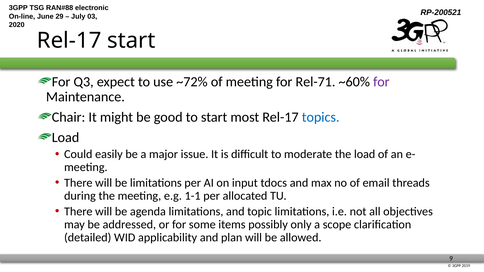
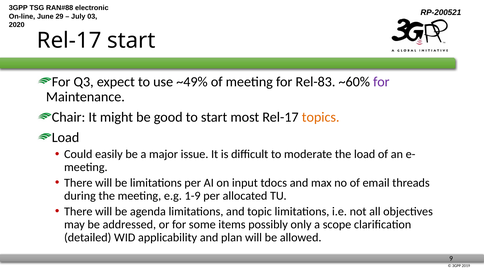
~72%: ~72% -> ~49% (192, 82)
Rel-71: Rel-71 -> Rel-83 (315, 82)
topics colour: blue -> orange (321, 117)
1-1: 1-1 -> 1-9 (193, 196)
